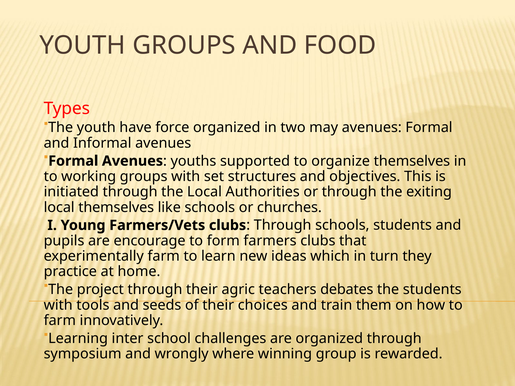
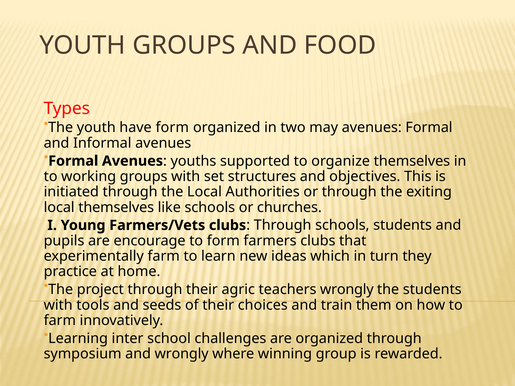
have force: force -> form (172, 128)
teachers debates: debates -> wrongly (347, 290)
